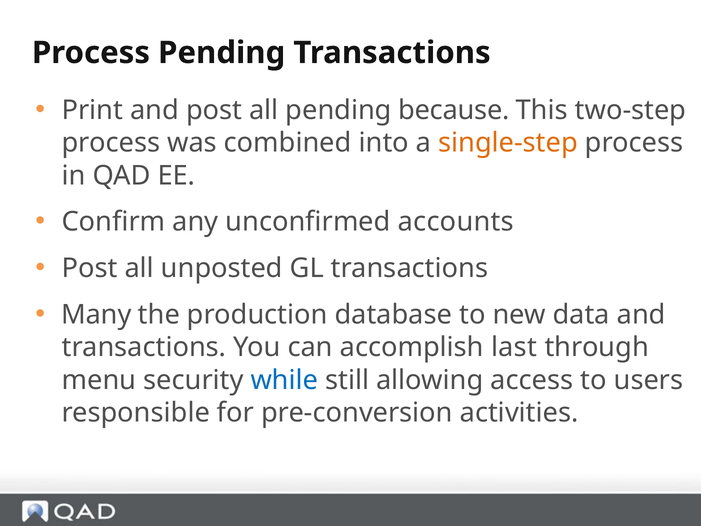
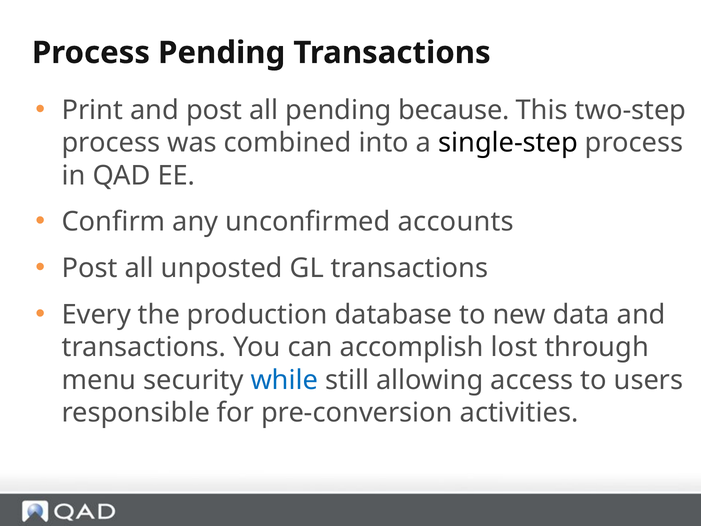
single-step colour: orange -> black (508, 143)
Many: Many -> Every (96, 315)
last: last -> lost (514, 347)
